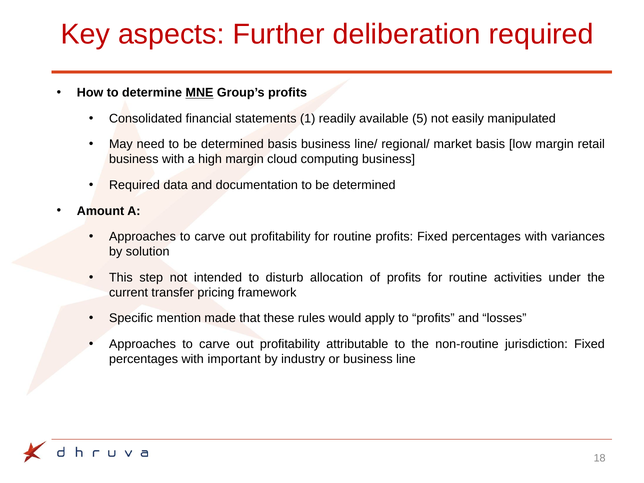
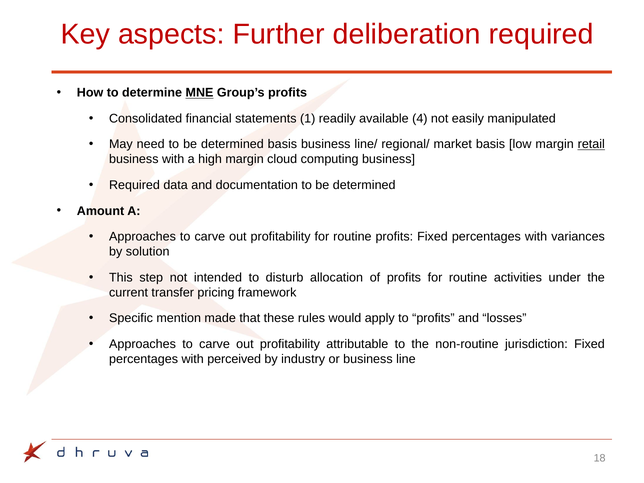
5: 5 -> 4 (420, 119)
retail underline: none -> present (591, 144)
important: important -> perceived (234, 359)
